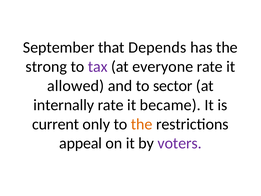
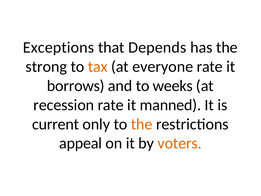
September: September -> Exceptions (59, 47)
tax colour: purple -> orange (98, 67)
allowed: allowed -> borrows (76, 86)
sector: sector -> weeks (173, 86)
internally: internally -> recession (64, 105)
became: became -> manned (170, 105)
voters colour: purple -> orange (180, 143)
